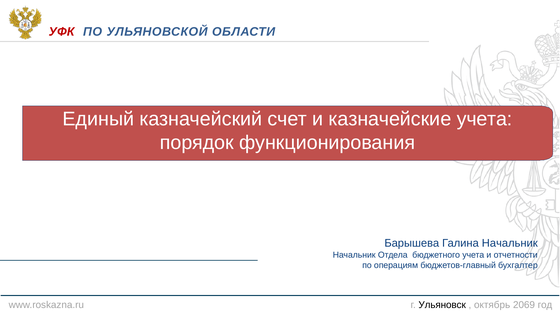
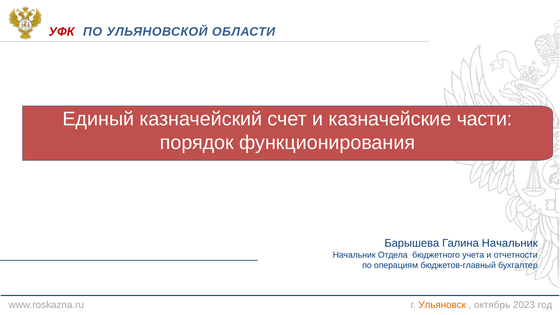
казначейские учета: учета -> части (484, 119)
Ульяновск colour: black -> orange (442, 305)
2069: 2069 -> 2023 (524, 305)
